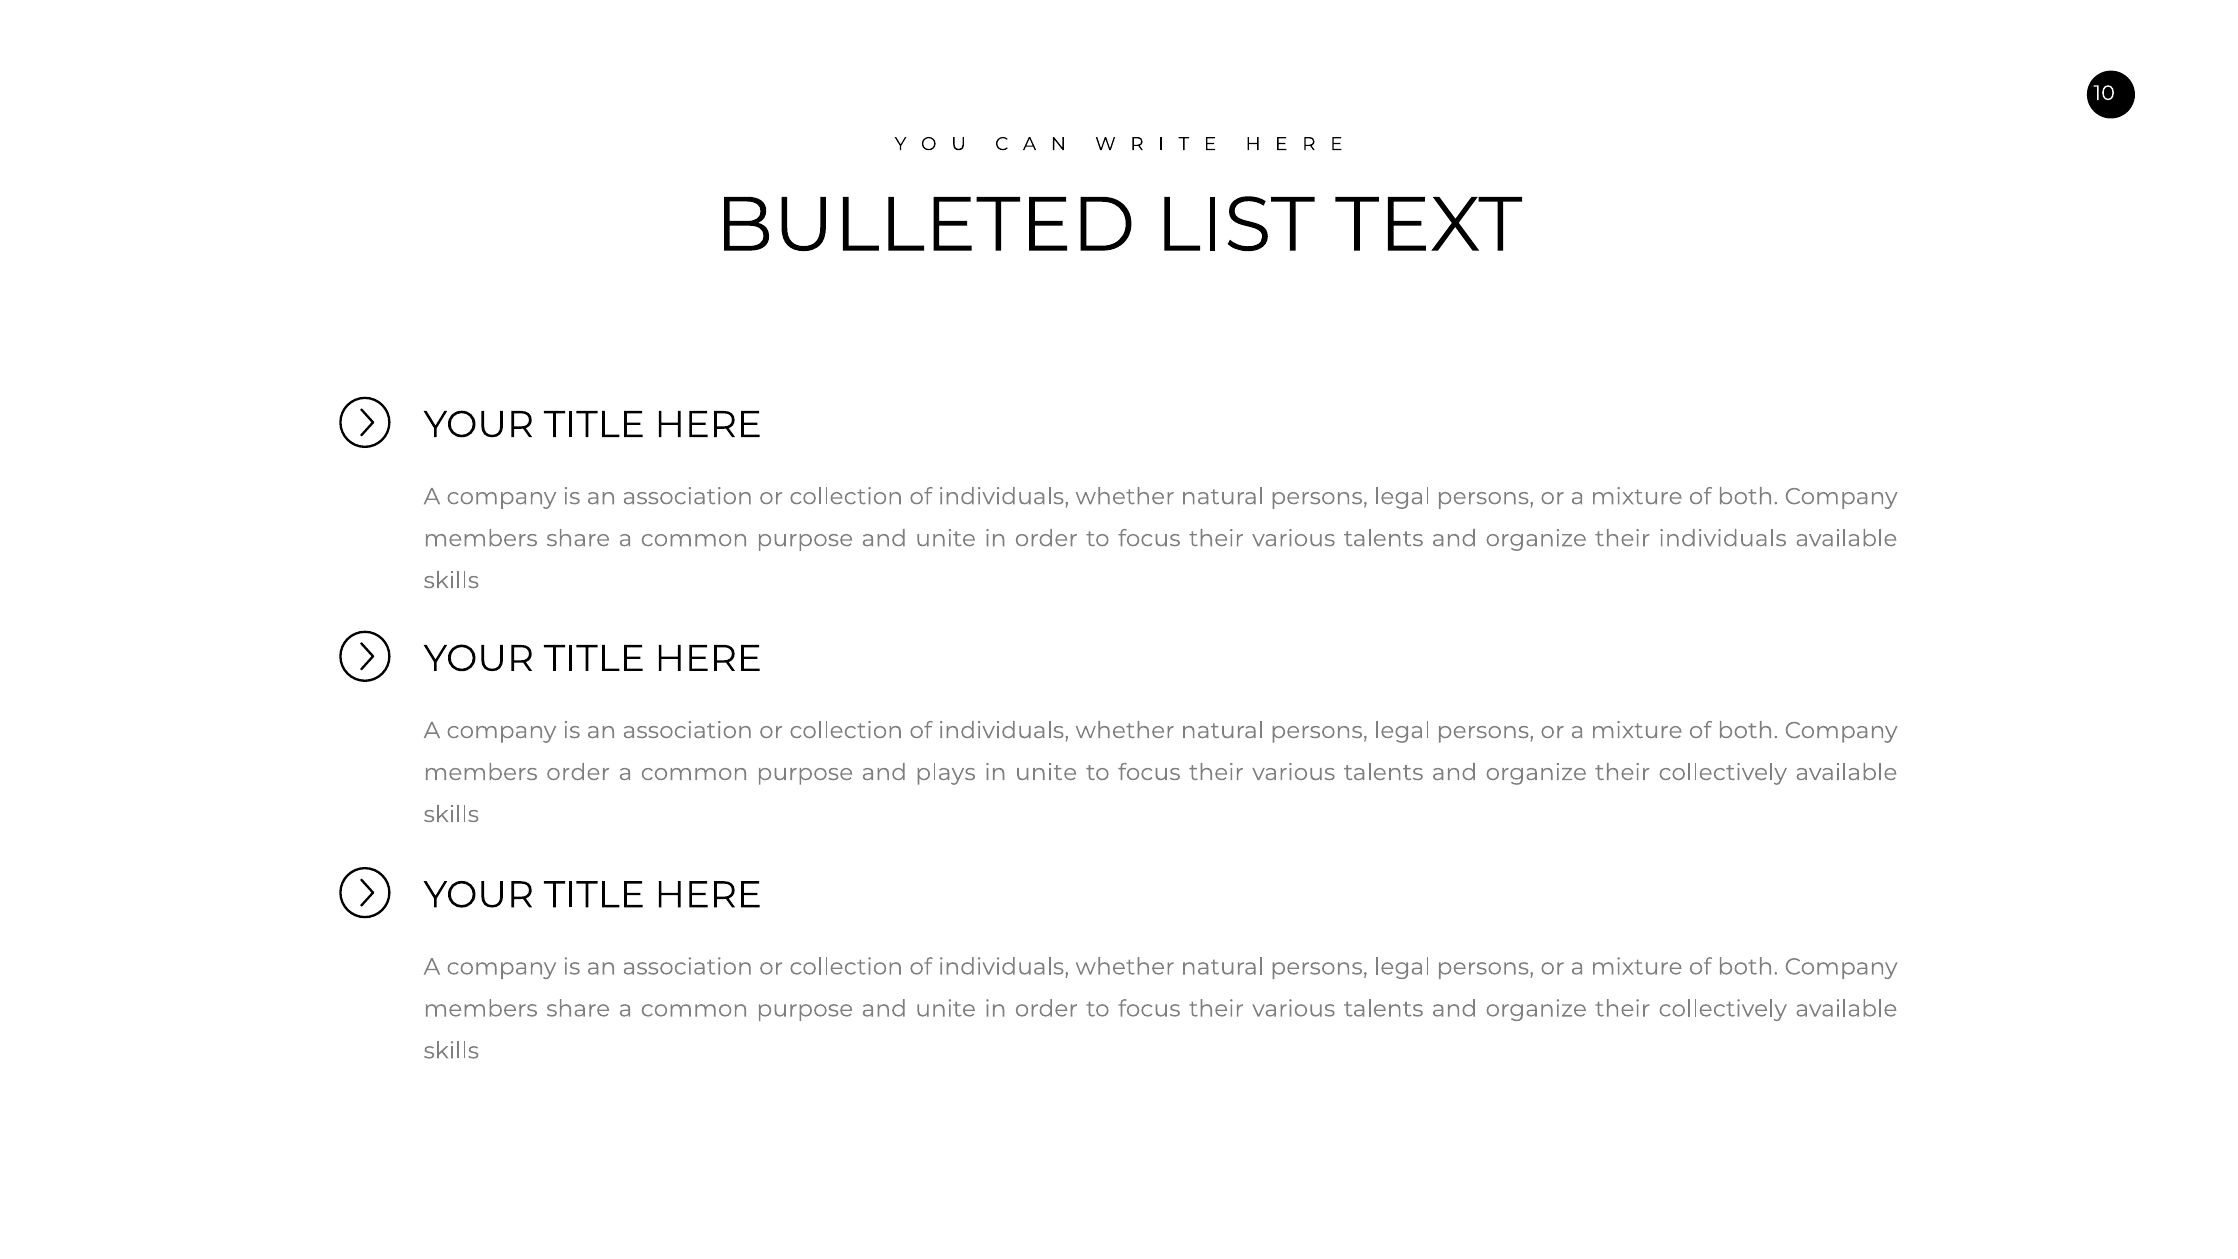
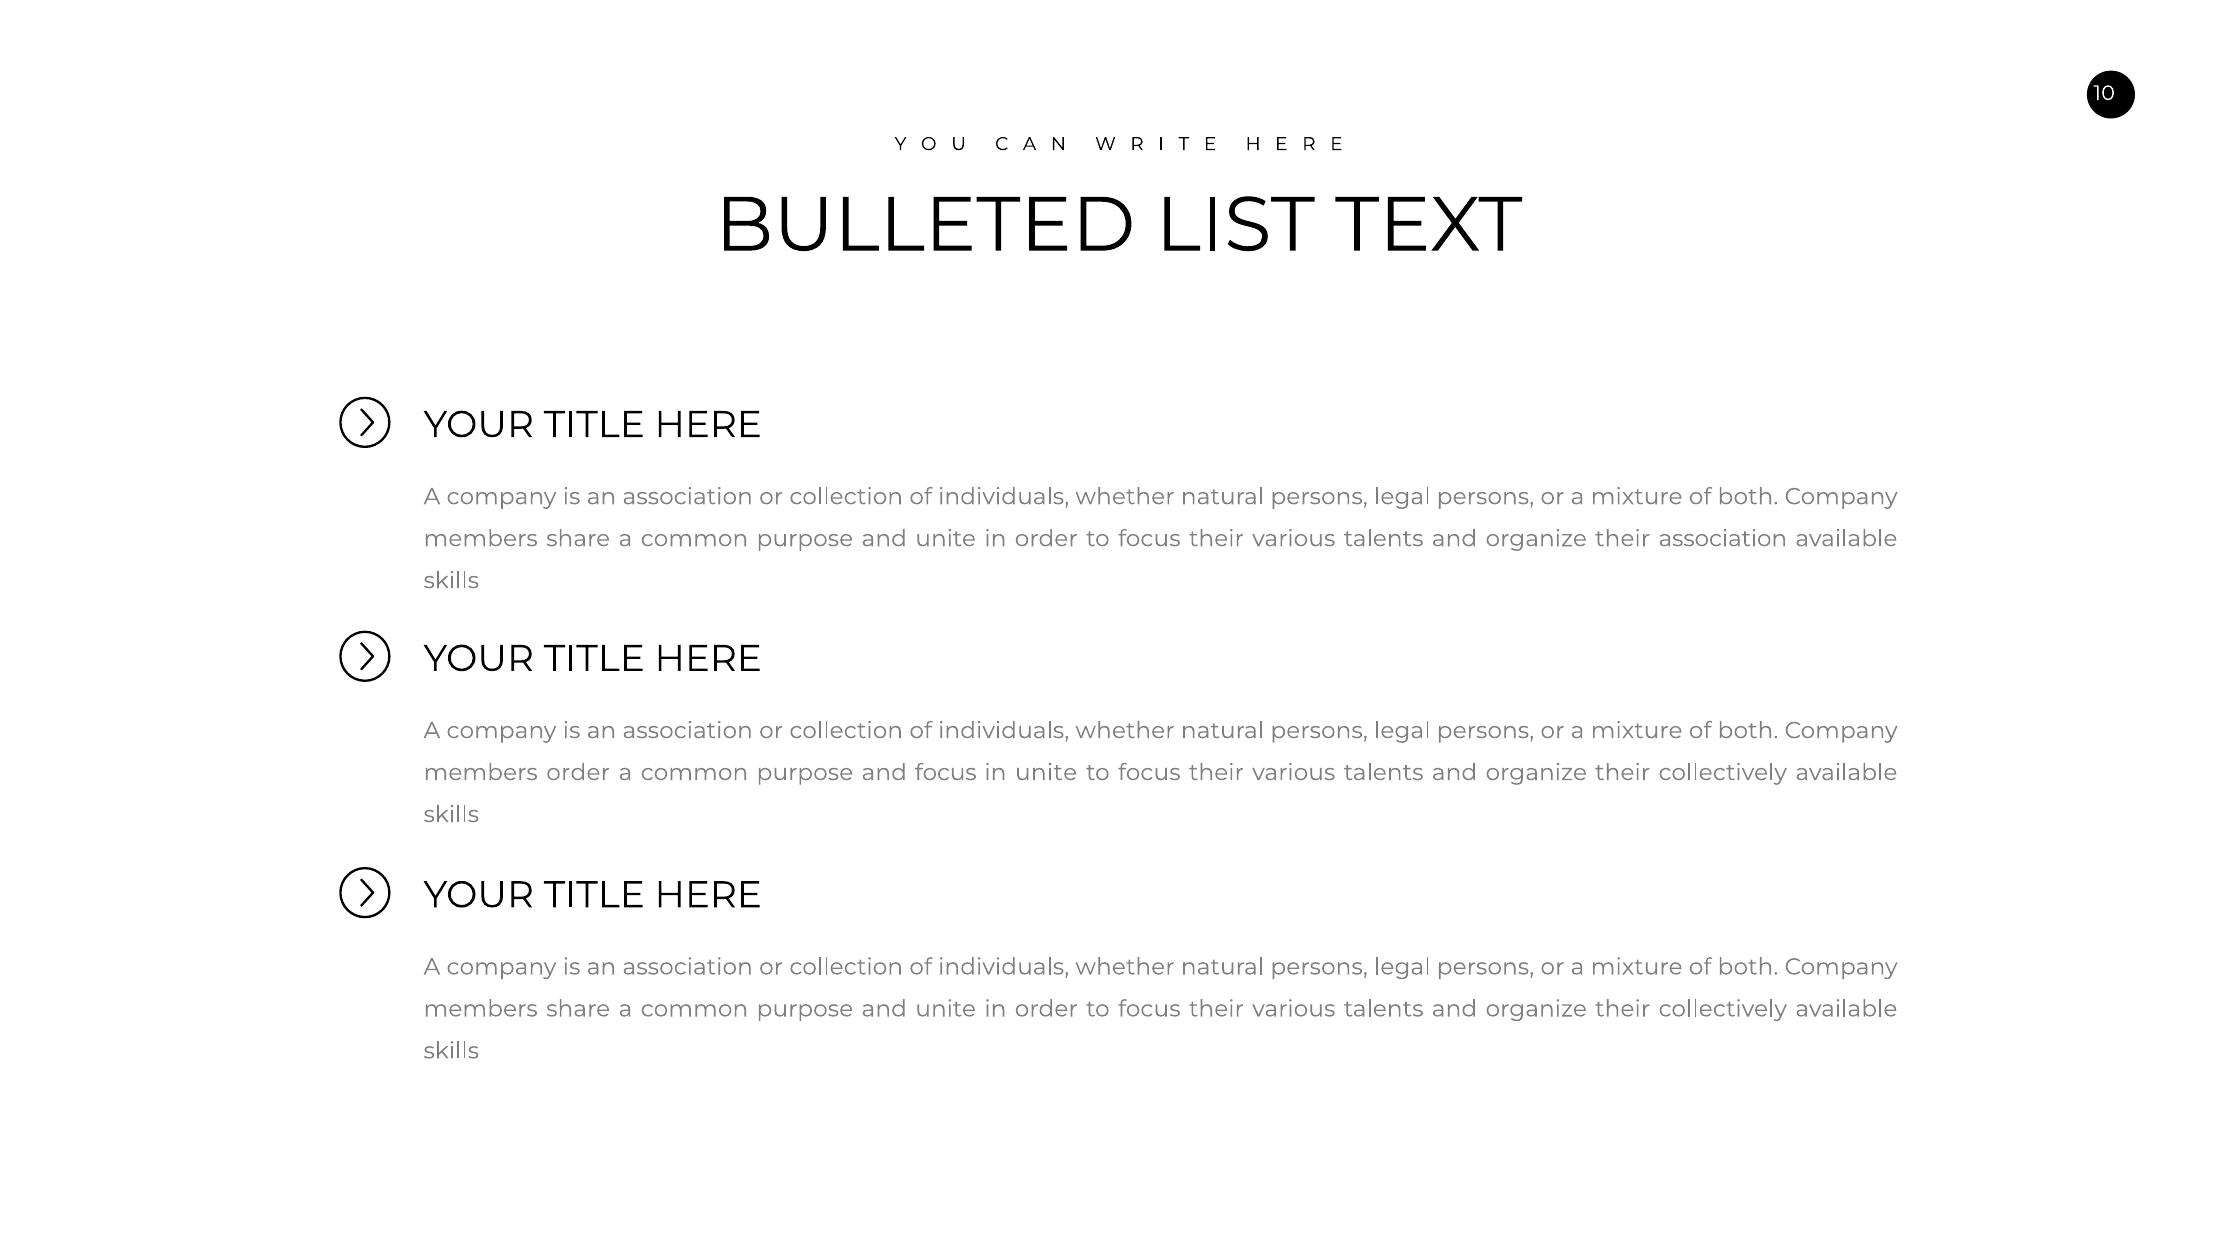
their individuals: individuals -> association (1723, 539)
and plays: plays -> focus (946, 773)
